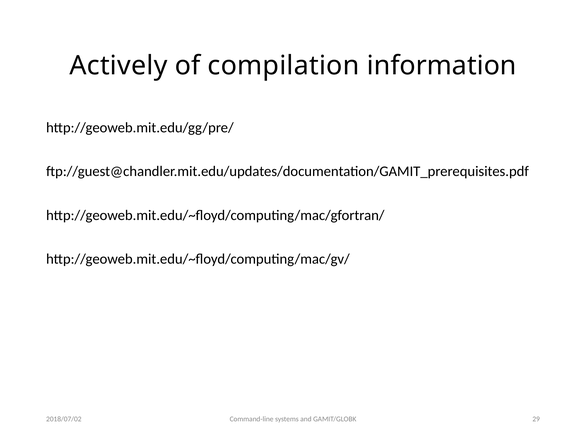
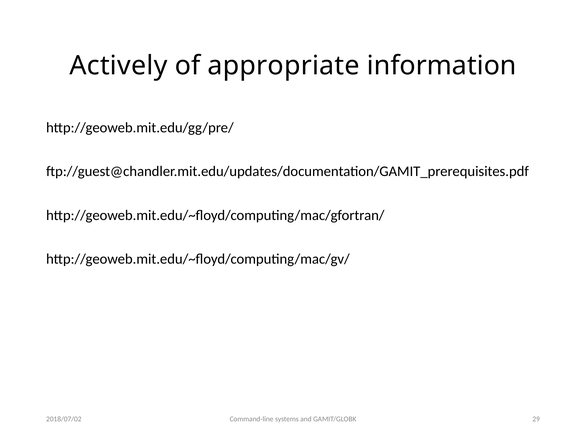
compilation: compilation -> appropriate (284, 66)
